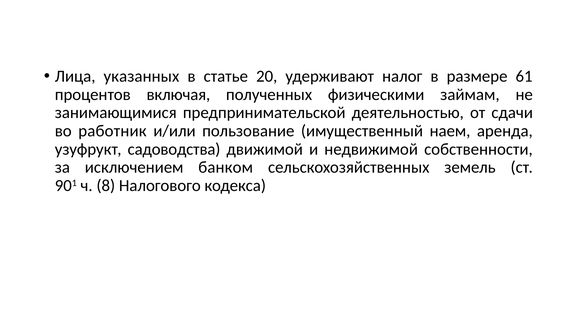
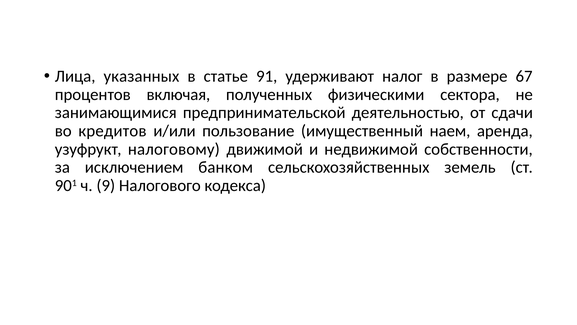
20: 20 -> 91 (267, 76)
61: 61 -> 67 (524, 76)
займам: займам -> сектора (470, 94)
работник: работник -> кредитов (112, 131)
садоводства: садоводства -> налоговому (174, 149)
8: 8 -> 9 (106, 185)
